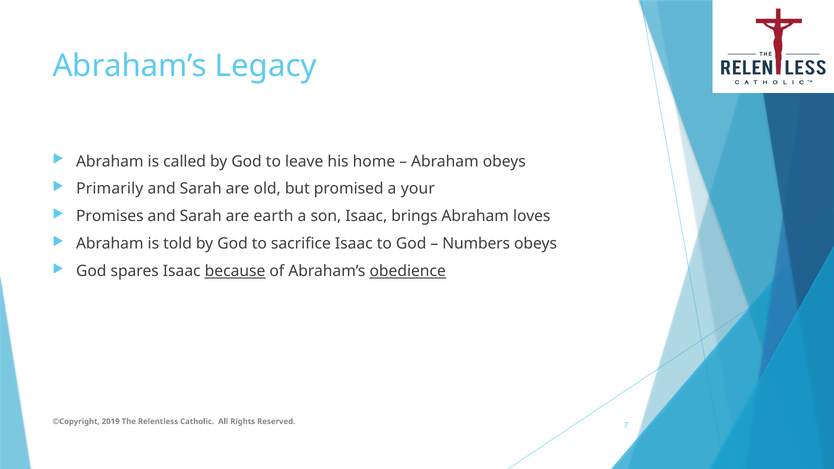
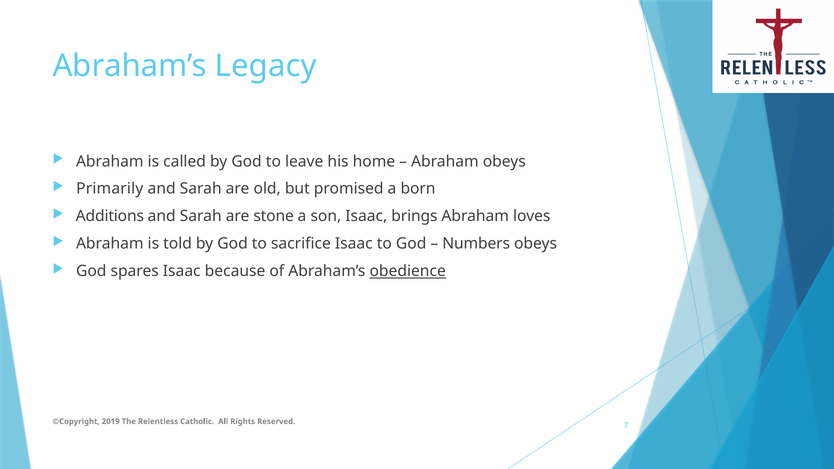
your: your -> born (418, 189)
Promises: Promises -> Additions (110, 216)
earth: earth -> stone (274, 216)
because underline: present -> none (235, 271)
